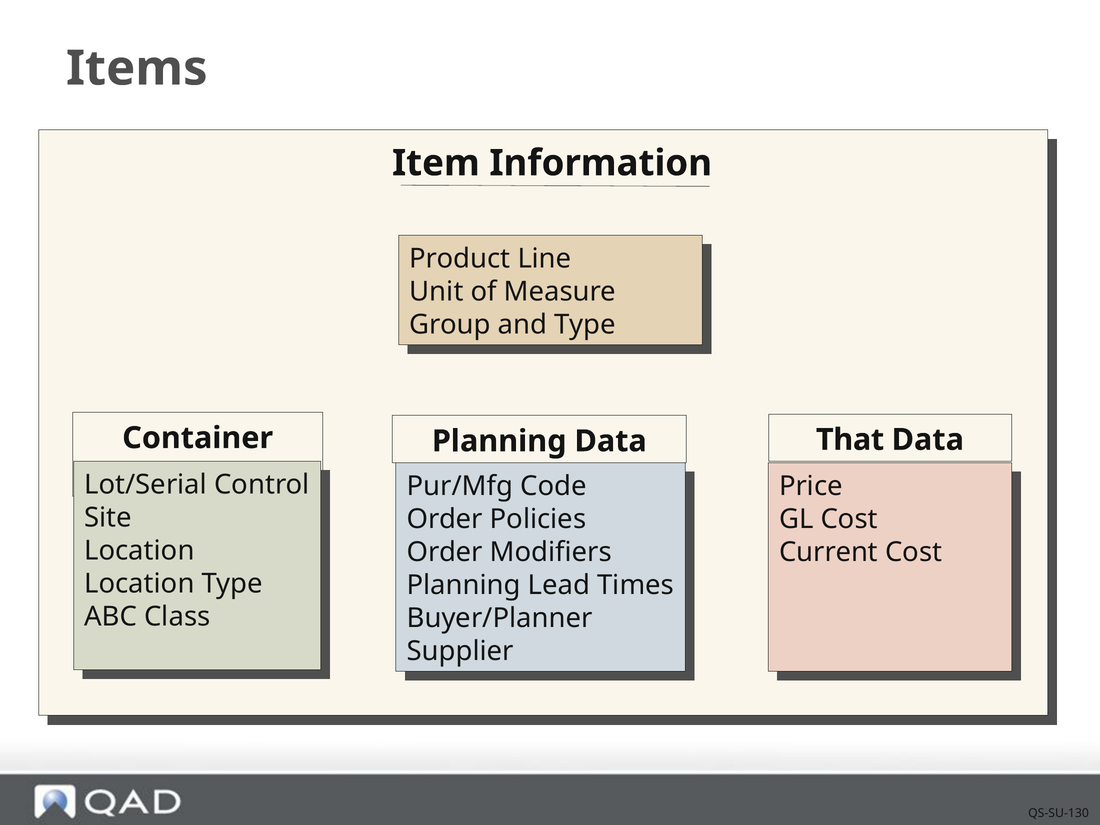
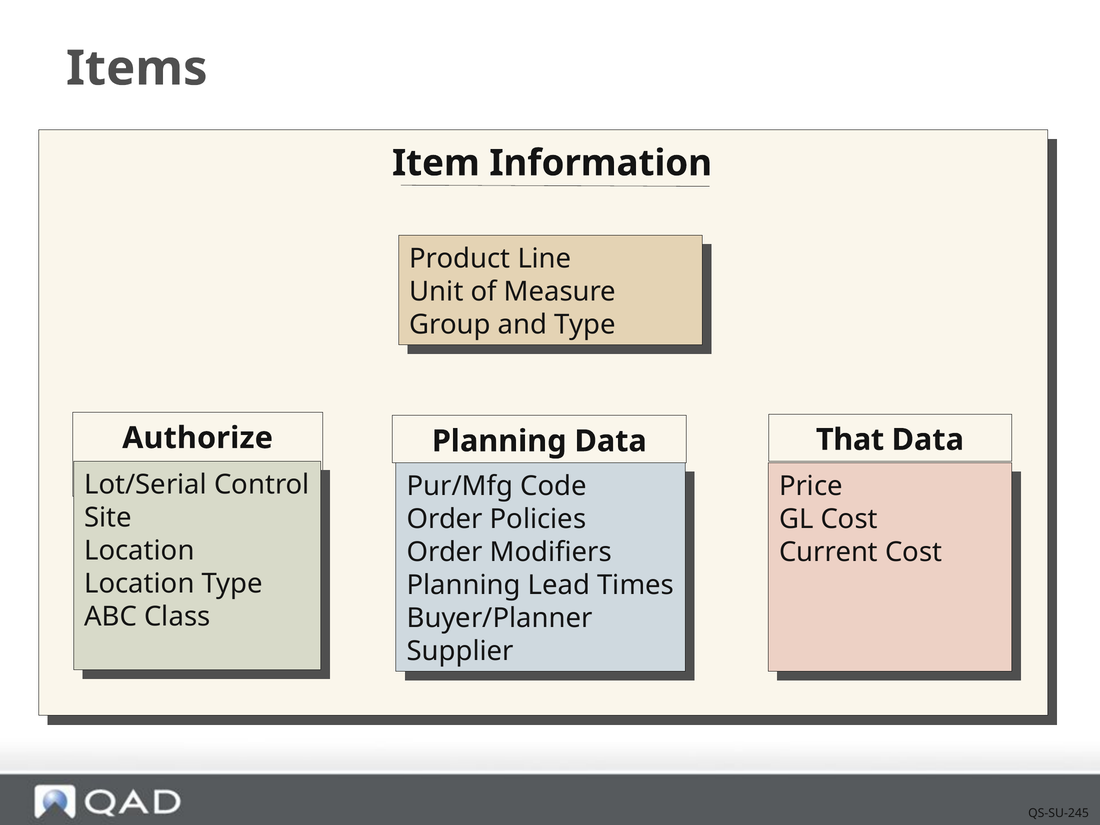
Container: Container -> Authorize (198, 438)
QS-SU-130: QS-SU-130 -> QS-SU-245 (1059, 813)
